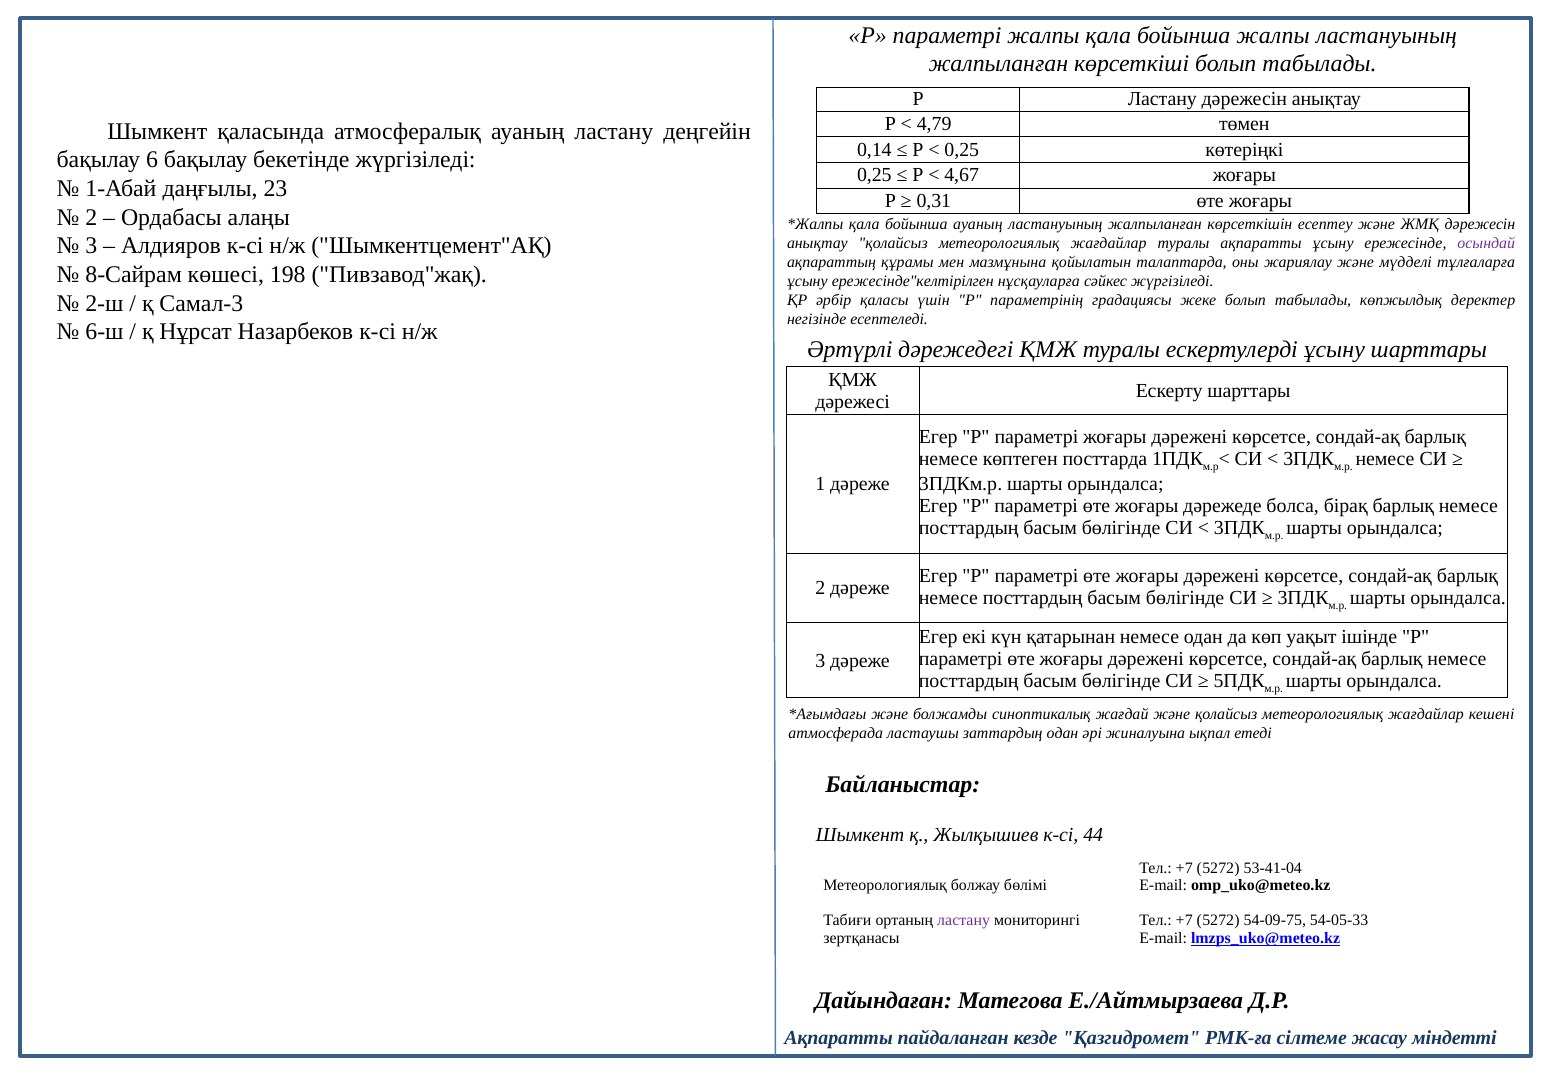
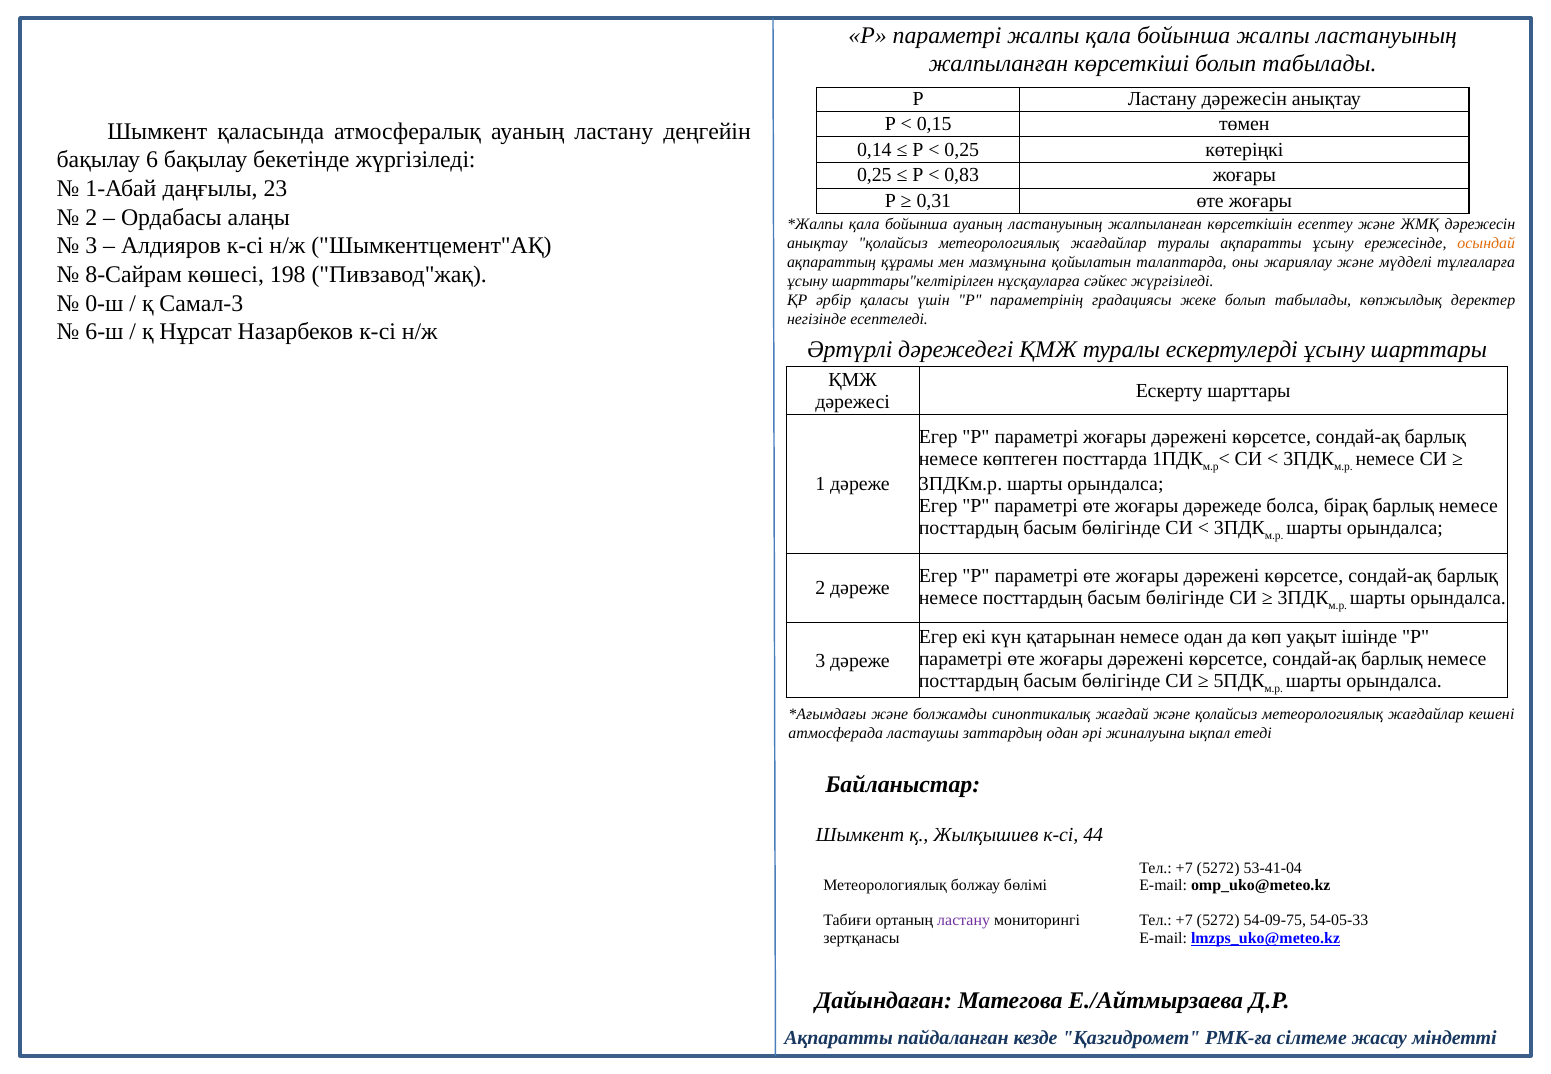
4,79: 4,79 -> 0,15 (934, 124)
4,67: 4,67 -> 0,83 (962, 175)
осындай colour: purple -> orange (1486, 243)
ережесінде"келтірілген: ережесінде"келтірілген -> шарттары"келтірілген (913, 281)
2-ш: 2-ш -> 0-ш (104, 303)
